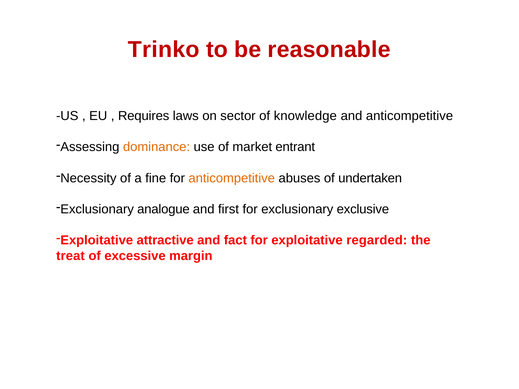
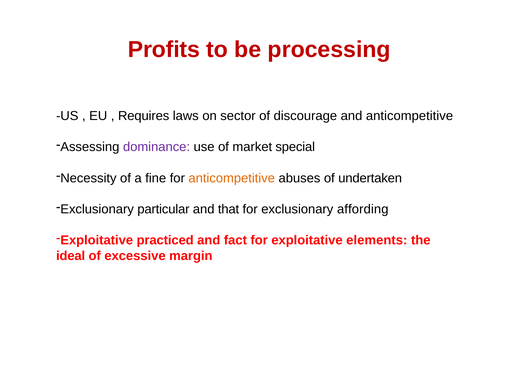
Trinko: Trinko -> Profits (164, 50)
reasonable: reasonable -> processing (329, 50)
knowledge: knowledge -> discourage (305, 116)
dominance colour: orange -> purple (157, 147)
entrant: entrant -> special (295, 147)
analogue: analogue -> particular (163, 209)
first: first -> that (229, 209)
exclusive: exclusive -> affording (363, 209)
attractive: attractive -> practiced (165, 241)
regarded: regarded -> elements (377, 241)
treat: treat -> ideal (71, 256)
